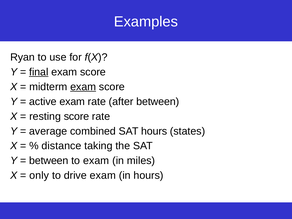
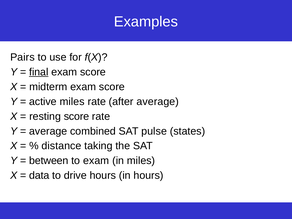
Ryan: Ryan -> Pairs (22, 57)
exam underline: present -> none (83, 87)
active exam: exam -> miles (72, 102)
after between: between -> average (158, 102)
SAT hours: hours -> pulse (154, 131)
only: only -> data (39, 175)
drive exam: exam -> hours (103, 175)
